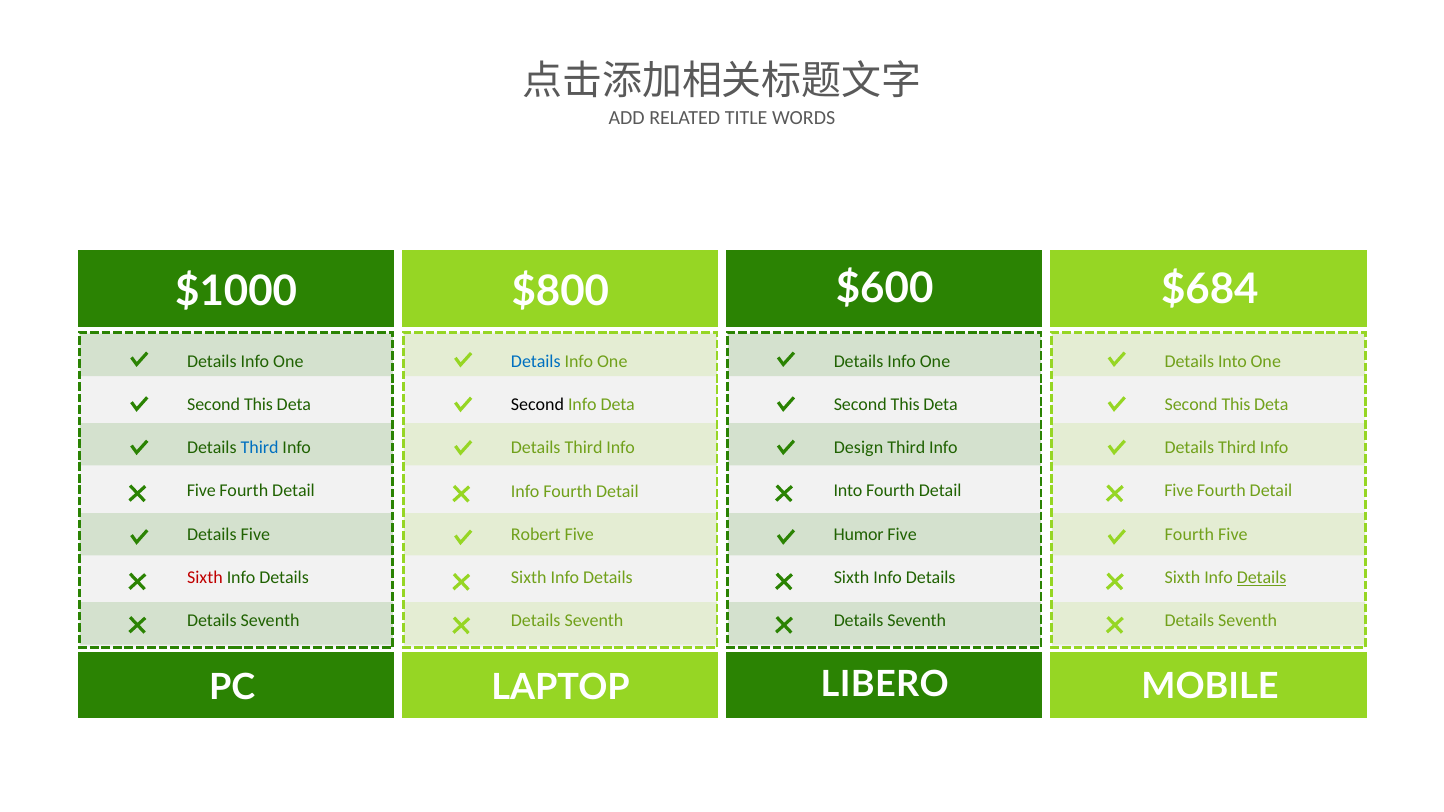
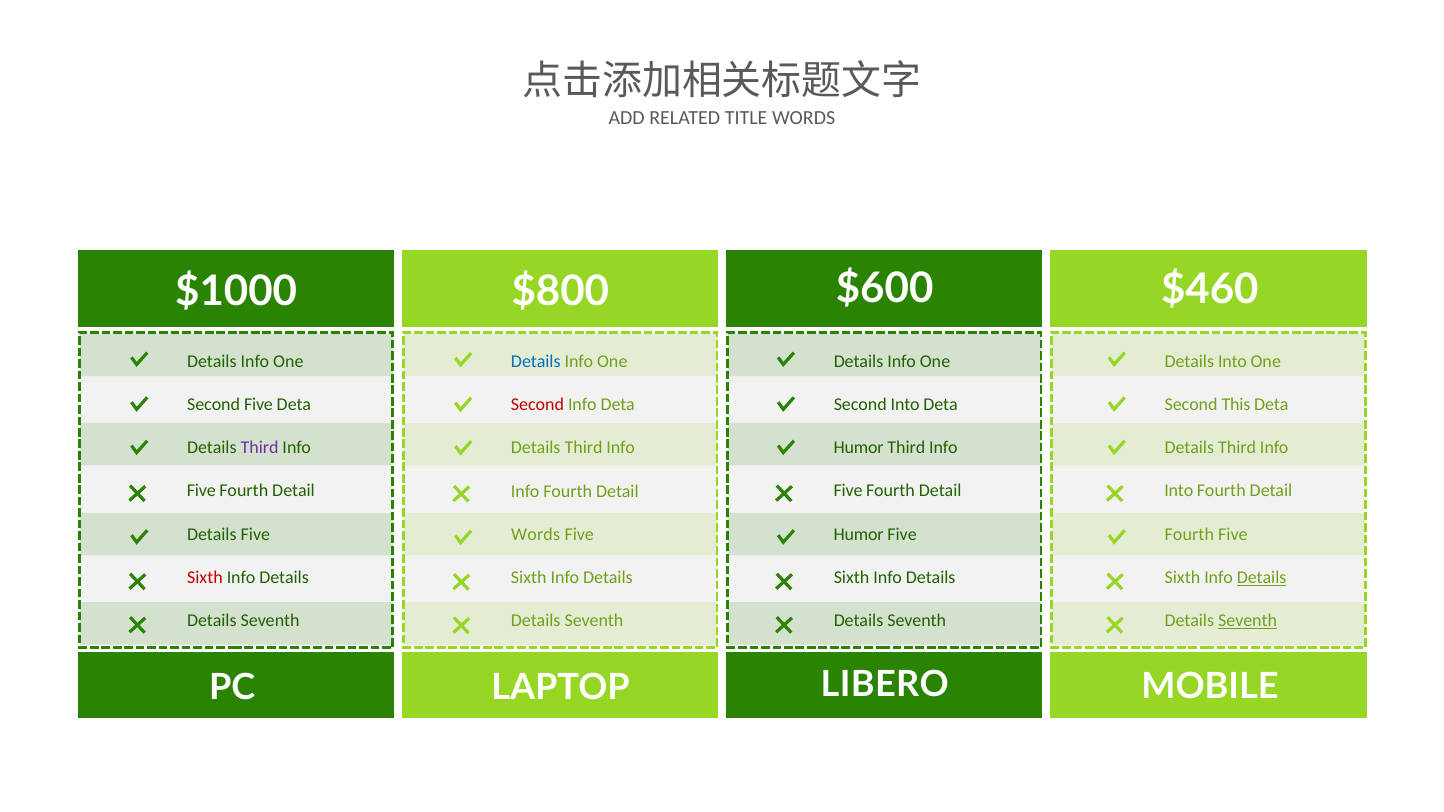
$684: $684 -> $460 (1210, 290)
This: This -> Five (258, 405)
This: This -> Into (905, 405)
Second colour: black -> red (537, 405)
Third colour: blue -> purple (260, 448)
Design: Design -> Humor (859, 448)
Into: Into -> Five (848, 491)
Five: Five -> Into (1179, 491)
Robert: Robert -> Words (536, 535)
Seventh underline: none -> present (1248, 621)
